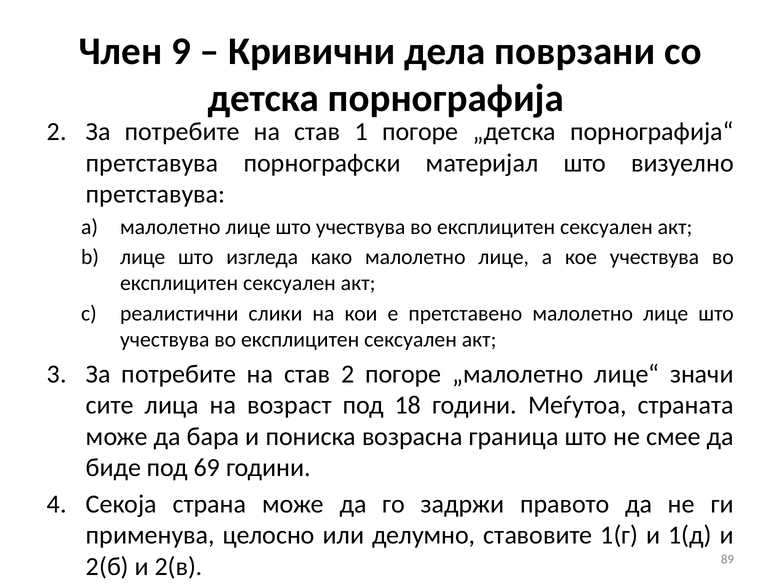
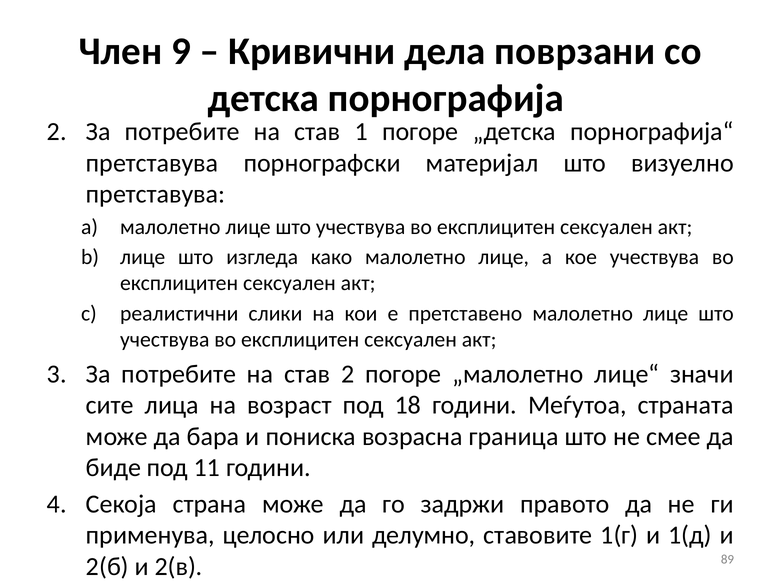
69: 69 -> 11 (207, 467)
